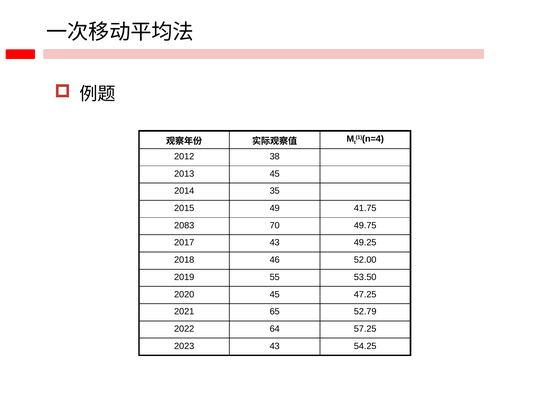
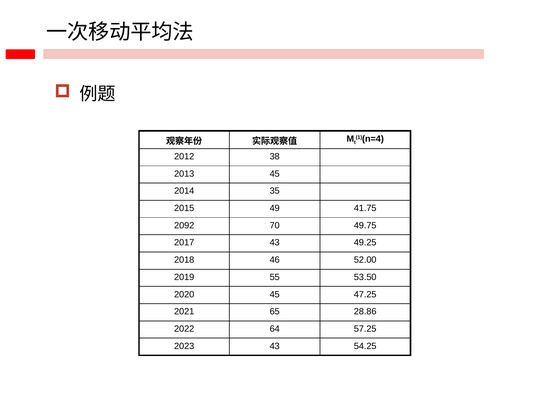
2083: 2083 -> 2092 (184, 226)
52.79: 52.79 -> 28.86 (365, 312)
